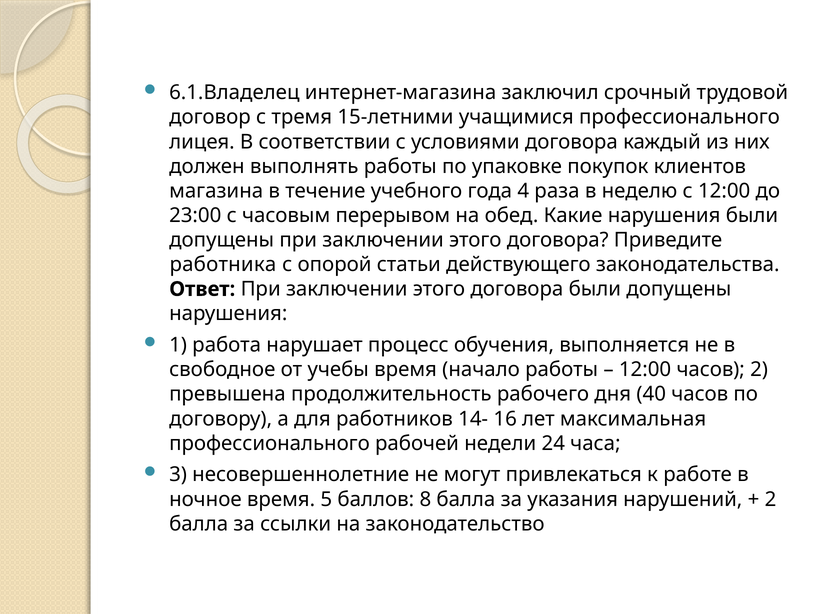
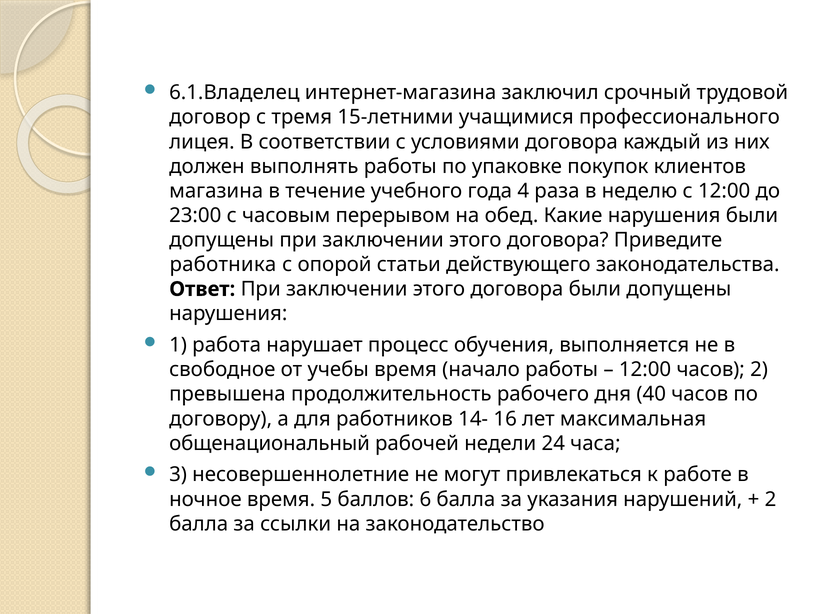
профессионального: профессионального -> общенациональный (270, 443)
8: 8 -> 6 (425, 499)
